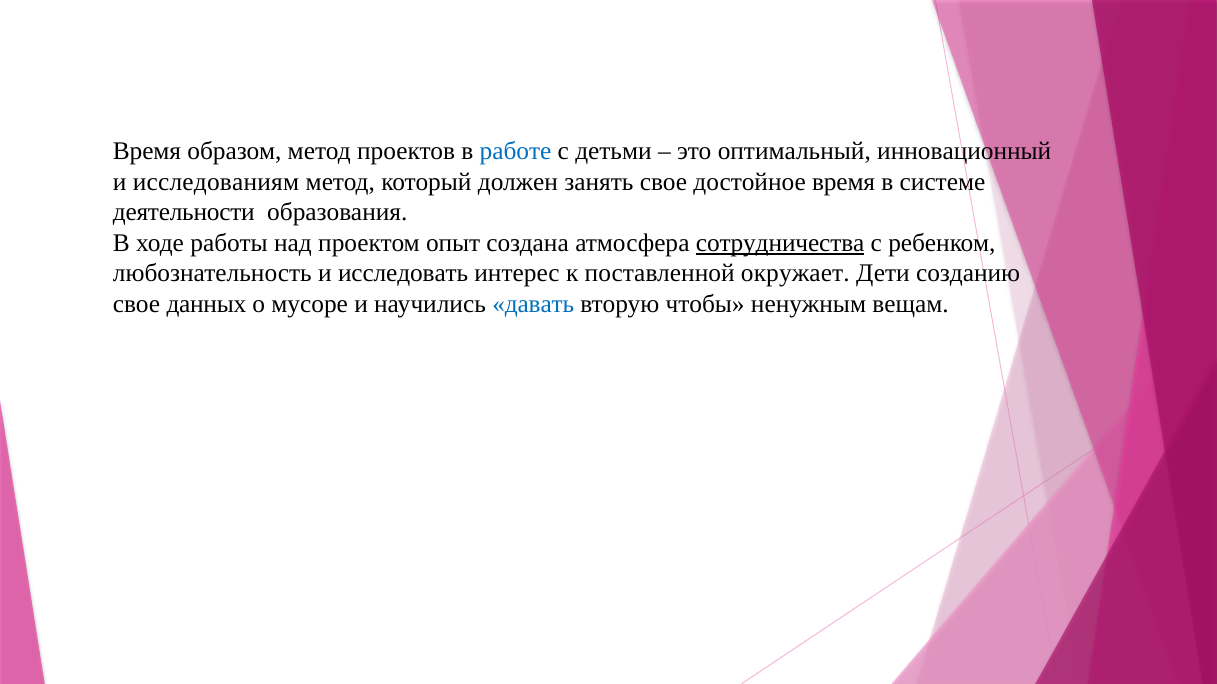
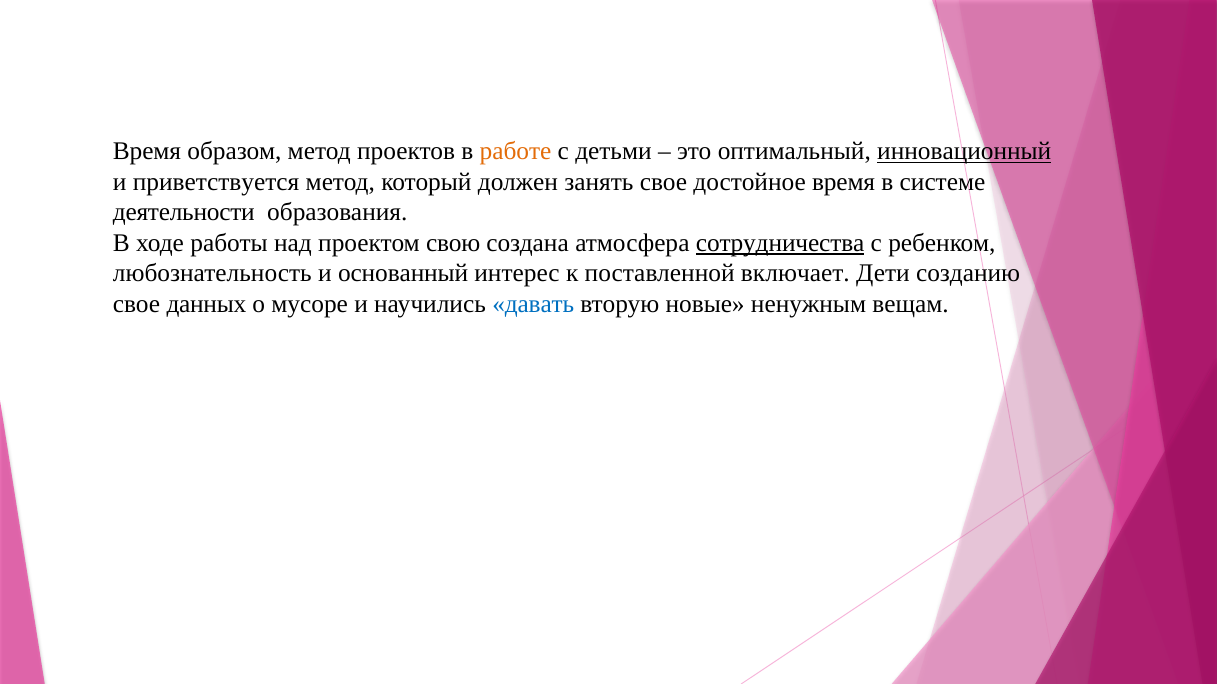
работе colour: blue -> orange (516, 152)
инновационный underline: none -> present (964, 152)
исследованиям: исследованиям -> приветствуется (216, 182)
опыт: опыт -> свою (453, 243)
исследовать: исследовать -> основанный (403, 274)
окружает: окружает -> включает (795, 274)
чтобы: чтобы -> новые (705, 304)
